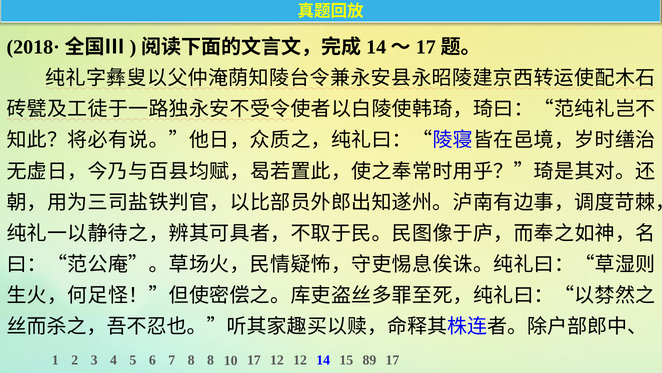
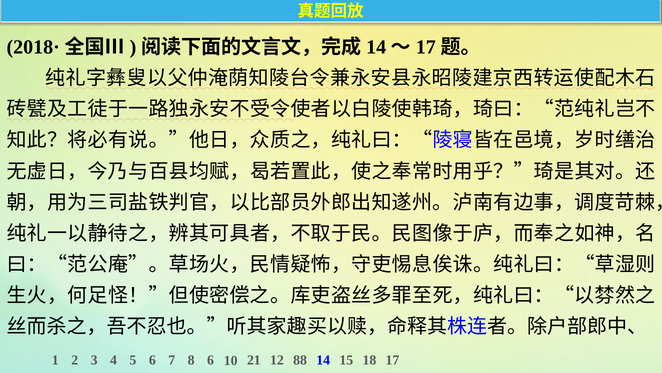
8 8: 8 -> 6 (211, 360)
10 17: 17 -> 21 (254, 360)
12 12: 12 -> 88 (300, 360)
89: 89 -> 18 (369, 360)
